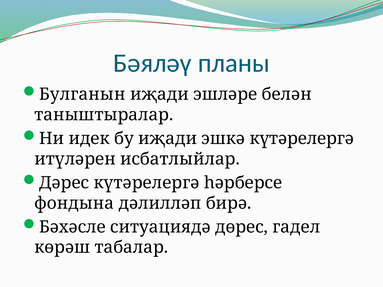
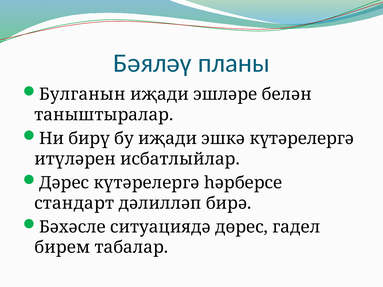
идек: идек -> бирү (89, 139)
фондына: фондына -> стандарт (74, 203)
көрәш: көрәш -> бирем (62, 248)
